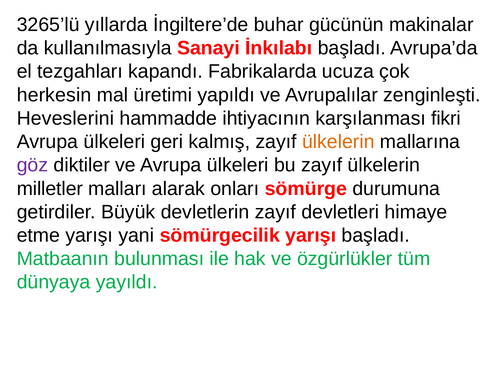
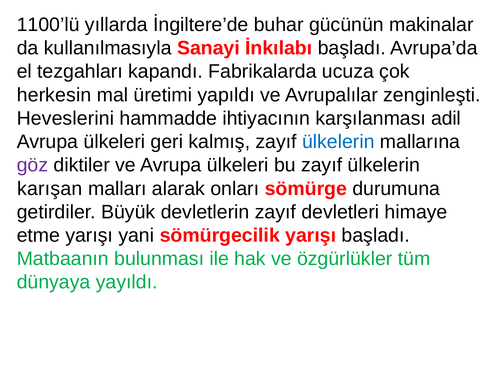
3265’lü: 3265’lü -> 1100’lü (48, 25)
fikri: fikri -> adil (446, 119)
ülkelerin colour: orange -> blue (338, 142)
milletler: milletler -> karışan (50, 189)
